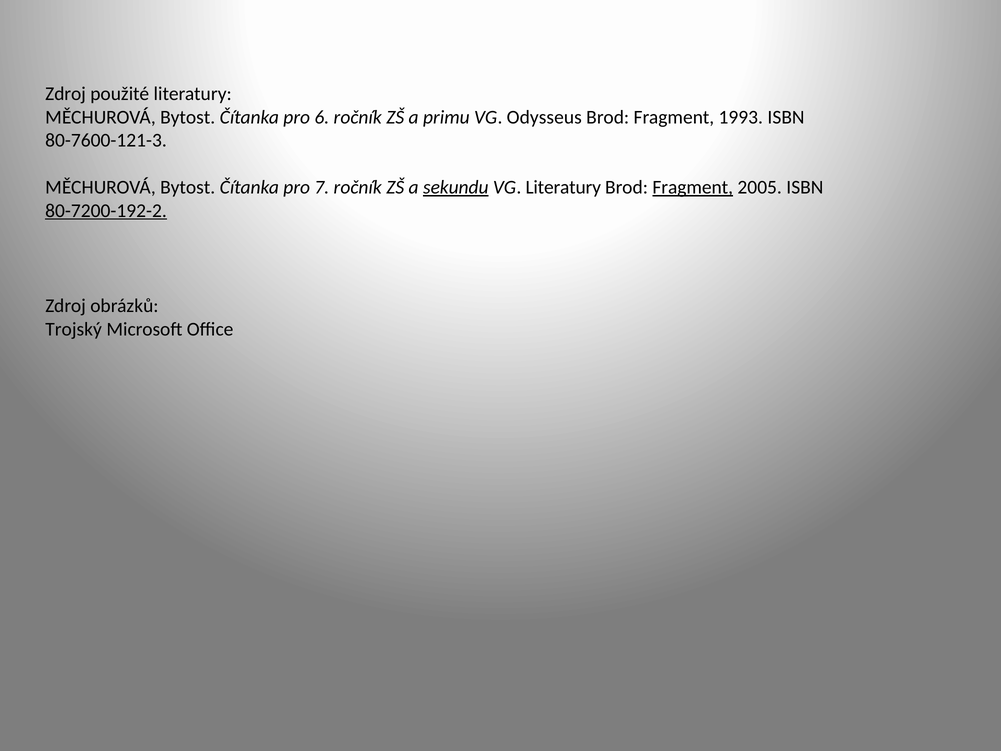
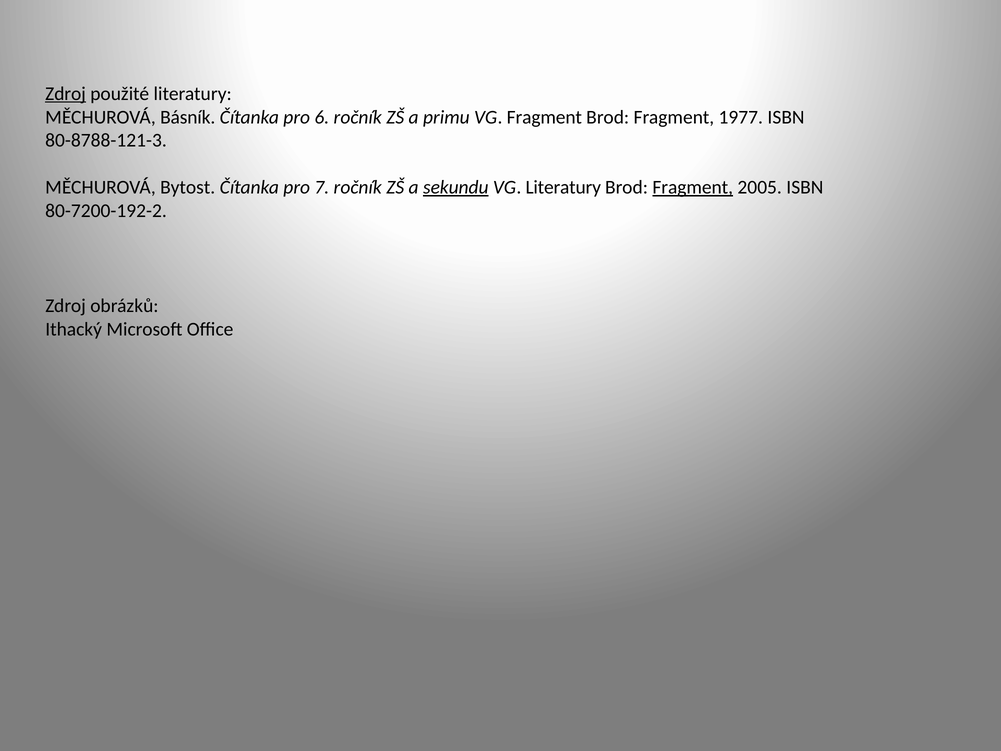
Zdroj underline: none -> present (66, 94)
Bytost: Bytost -> Básník (188, 117)
VG Odysseus: Odysseus -> Fragment (544, 117)
1993: 1993 -> 1977 (741, 117)
80-7600-121-3: 80-7600-121-3 -> 80-8788-121-3 (106, 140)
80-7200-192-2 underline: present -> none (106, 211)
Trojský: Trojský -> Ithacký (74, 329)
